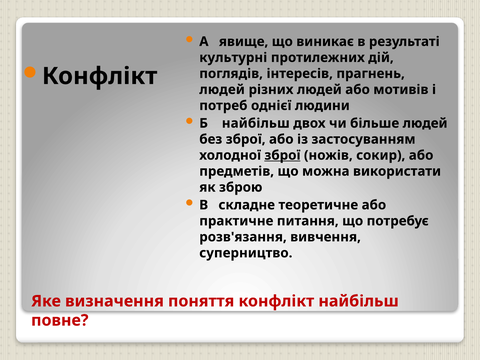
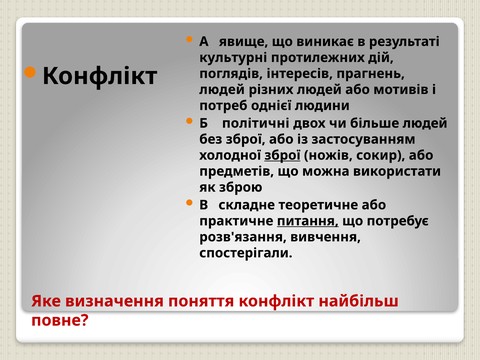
Б найбільш: найбільш -> політичні (256, 123)
питання underline: none -> present (308, 221)
суперництво: суперництво -> спостерігали (246, 253)
